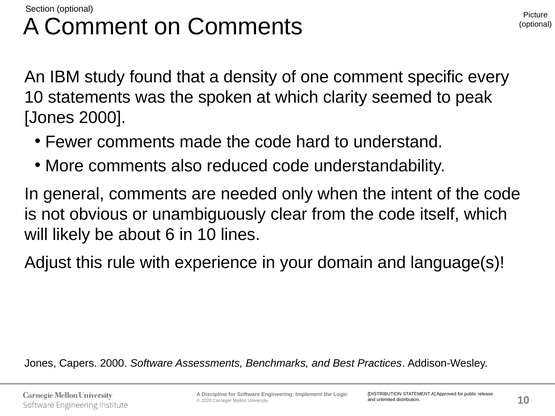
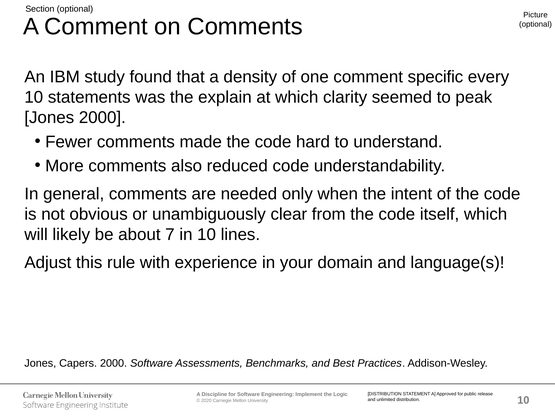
spoken: spoken -> explain (225, 97)
6: 6 -> 7 (170, 235)
